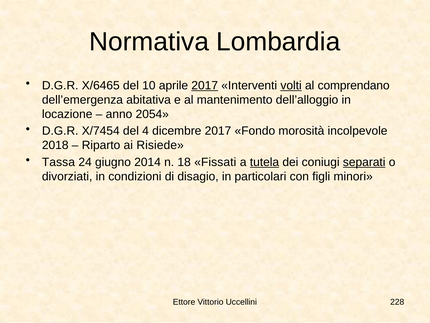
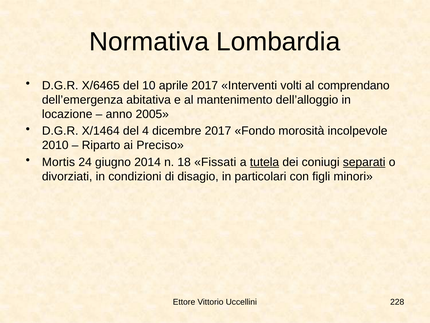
2017 underline: present -> none (205, 85)
volti underline: present -> none (291, 85)
2054: 2054 -> 2005 (152, 114)
X/7454: X/7454 -> X/1464 (101, 131)
2018: 2018 -> 2010 (55, 145)
Risiede: Risiede -> Preciso (160, 145)
Tassa: Tassa -> Mortis (58, 162)
